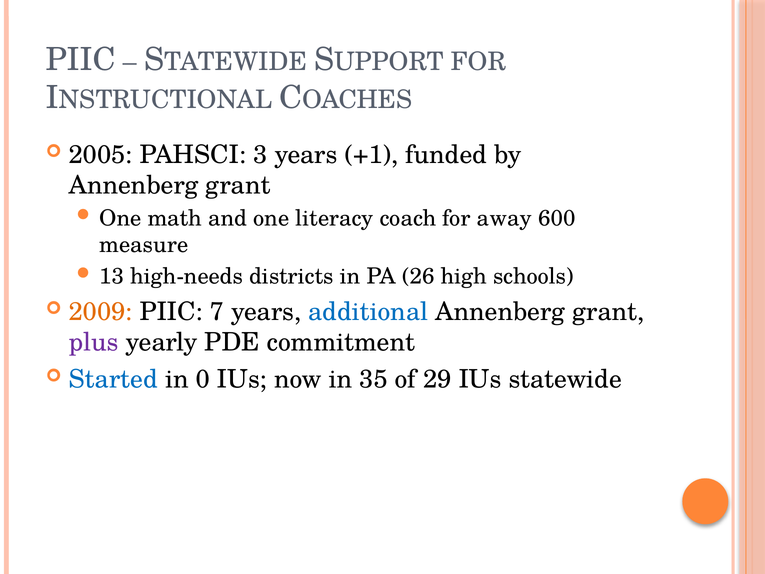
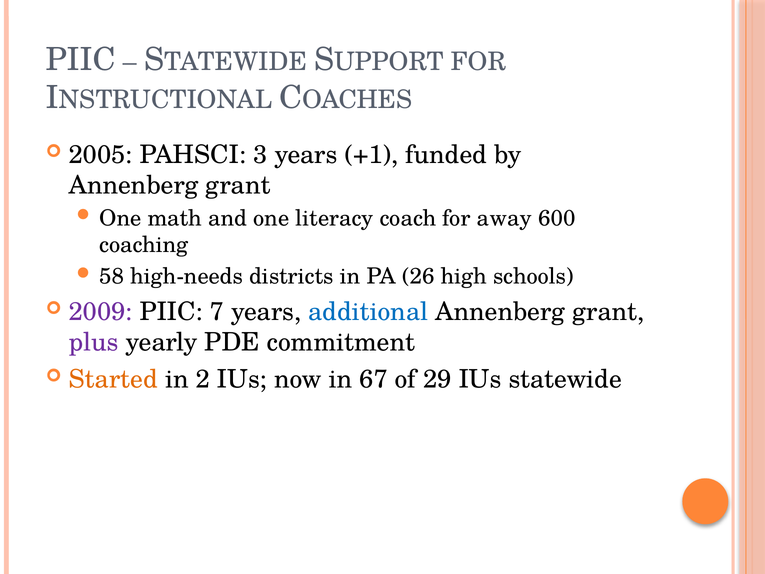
measure: measure -> coaching (144, 245)
13: 13 -> 58 (112, 276)
2009 colour: orange -> purple (101, 312)
Started colour: blue -> orange (113, 379)
0: 0 -> 2 (203, 379)
35: 35 -> 67 (374, 379)
